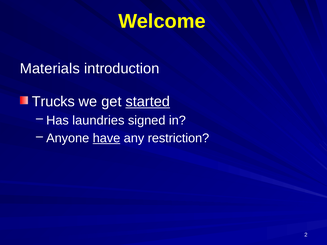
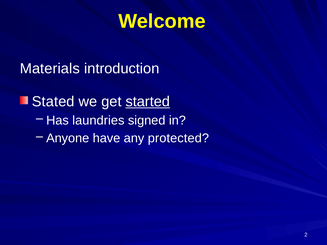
Trucks: Trucks -> Stated (53, 102)
have underline: present -> none (106, 138)
restriction: restriction -> protected (178, 138)
